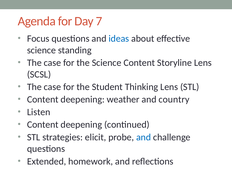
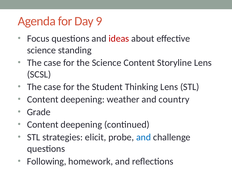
7: 7 -> 9 (99, 21)
ideas colour: blue -> red (119, 39)
Listen: Listen -> Grade (39, 112)
Extended: Extended -> Following (47, 161)
